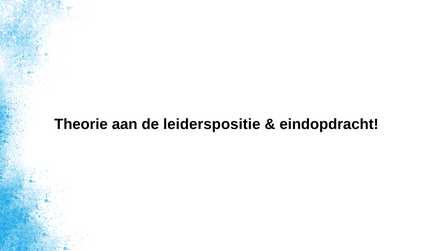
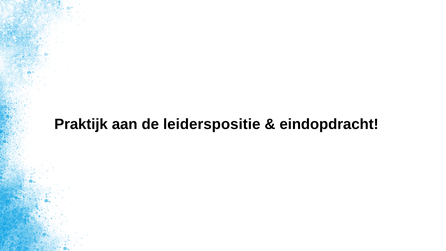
Theorie: Theorie -> Praktijk (81, 124)
